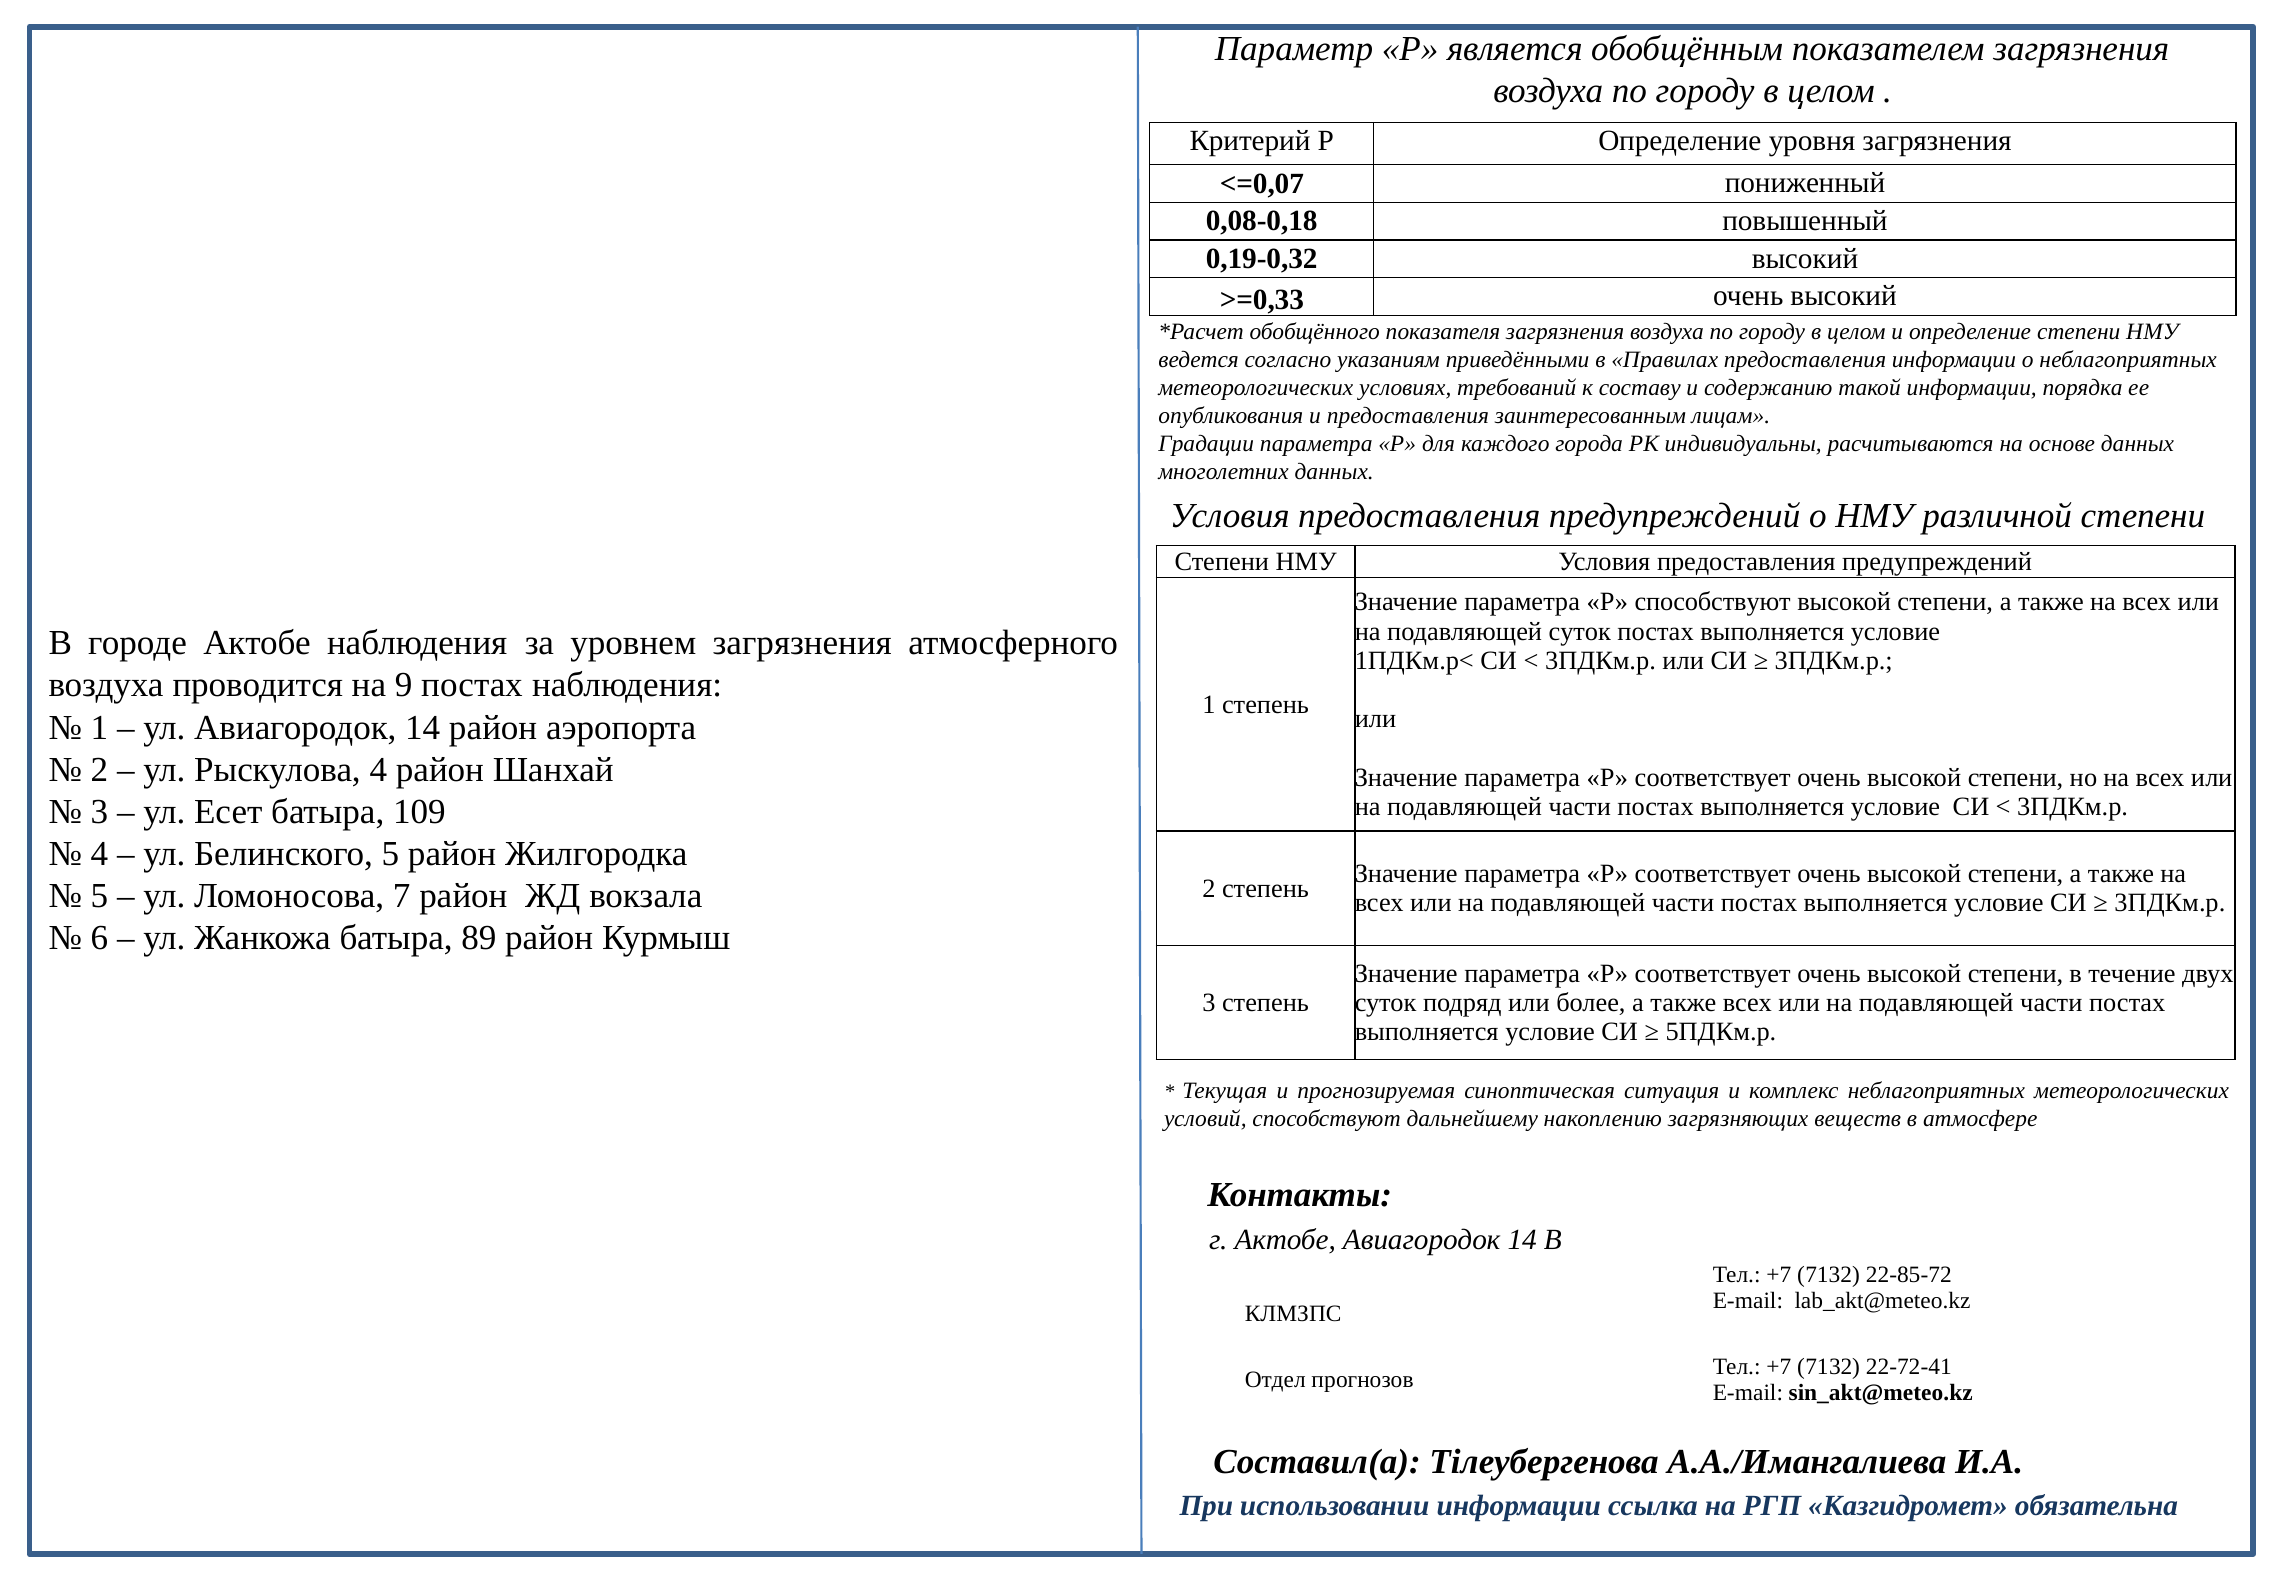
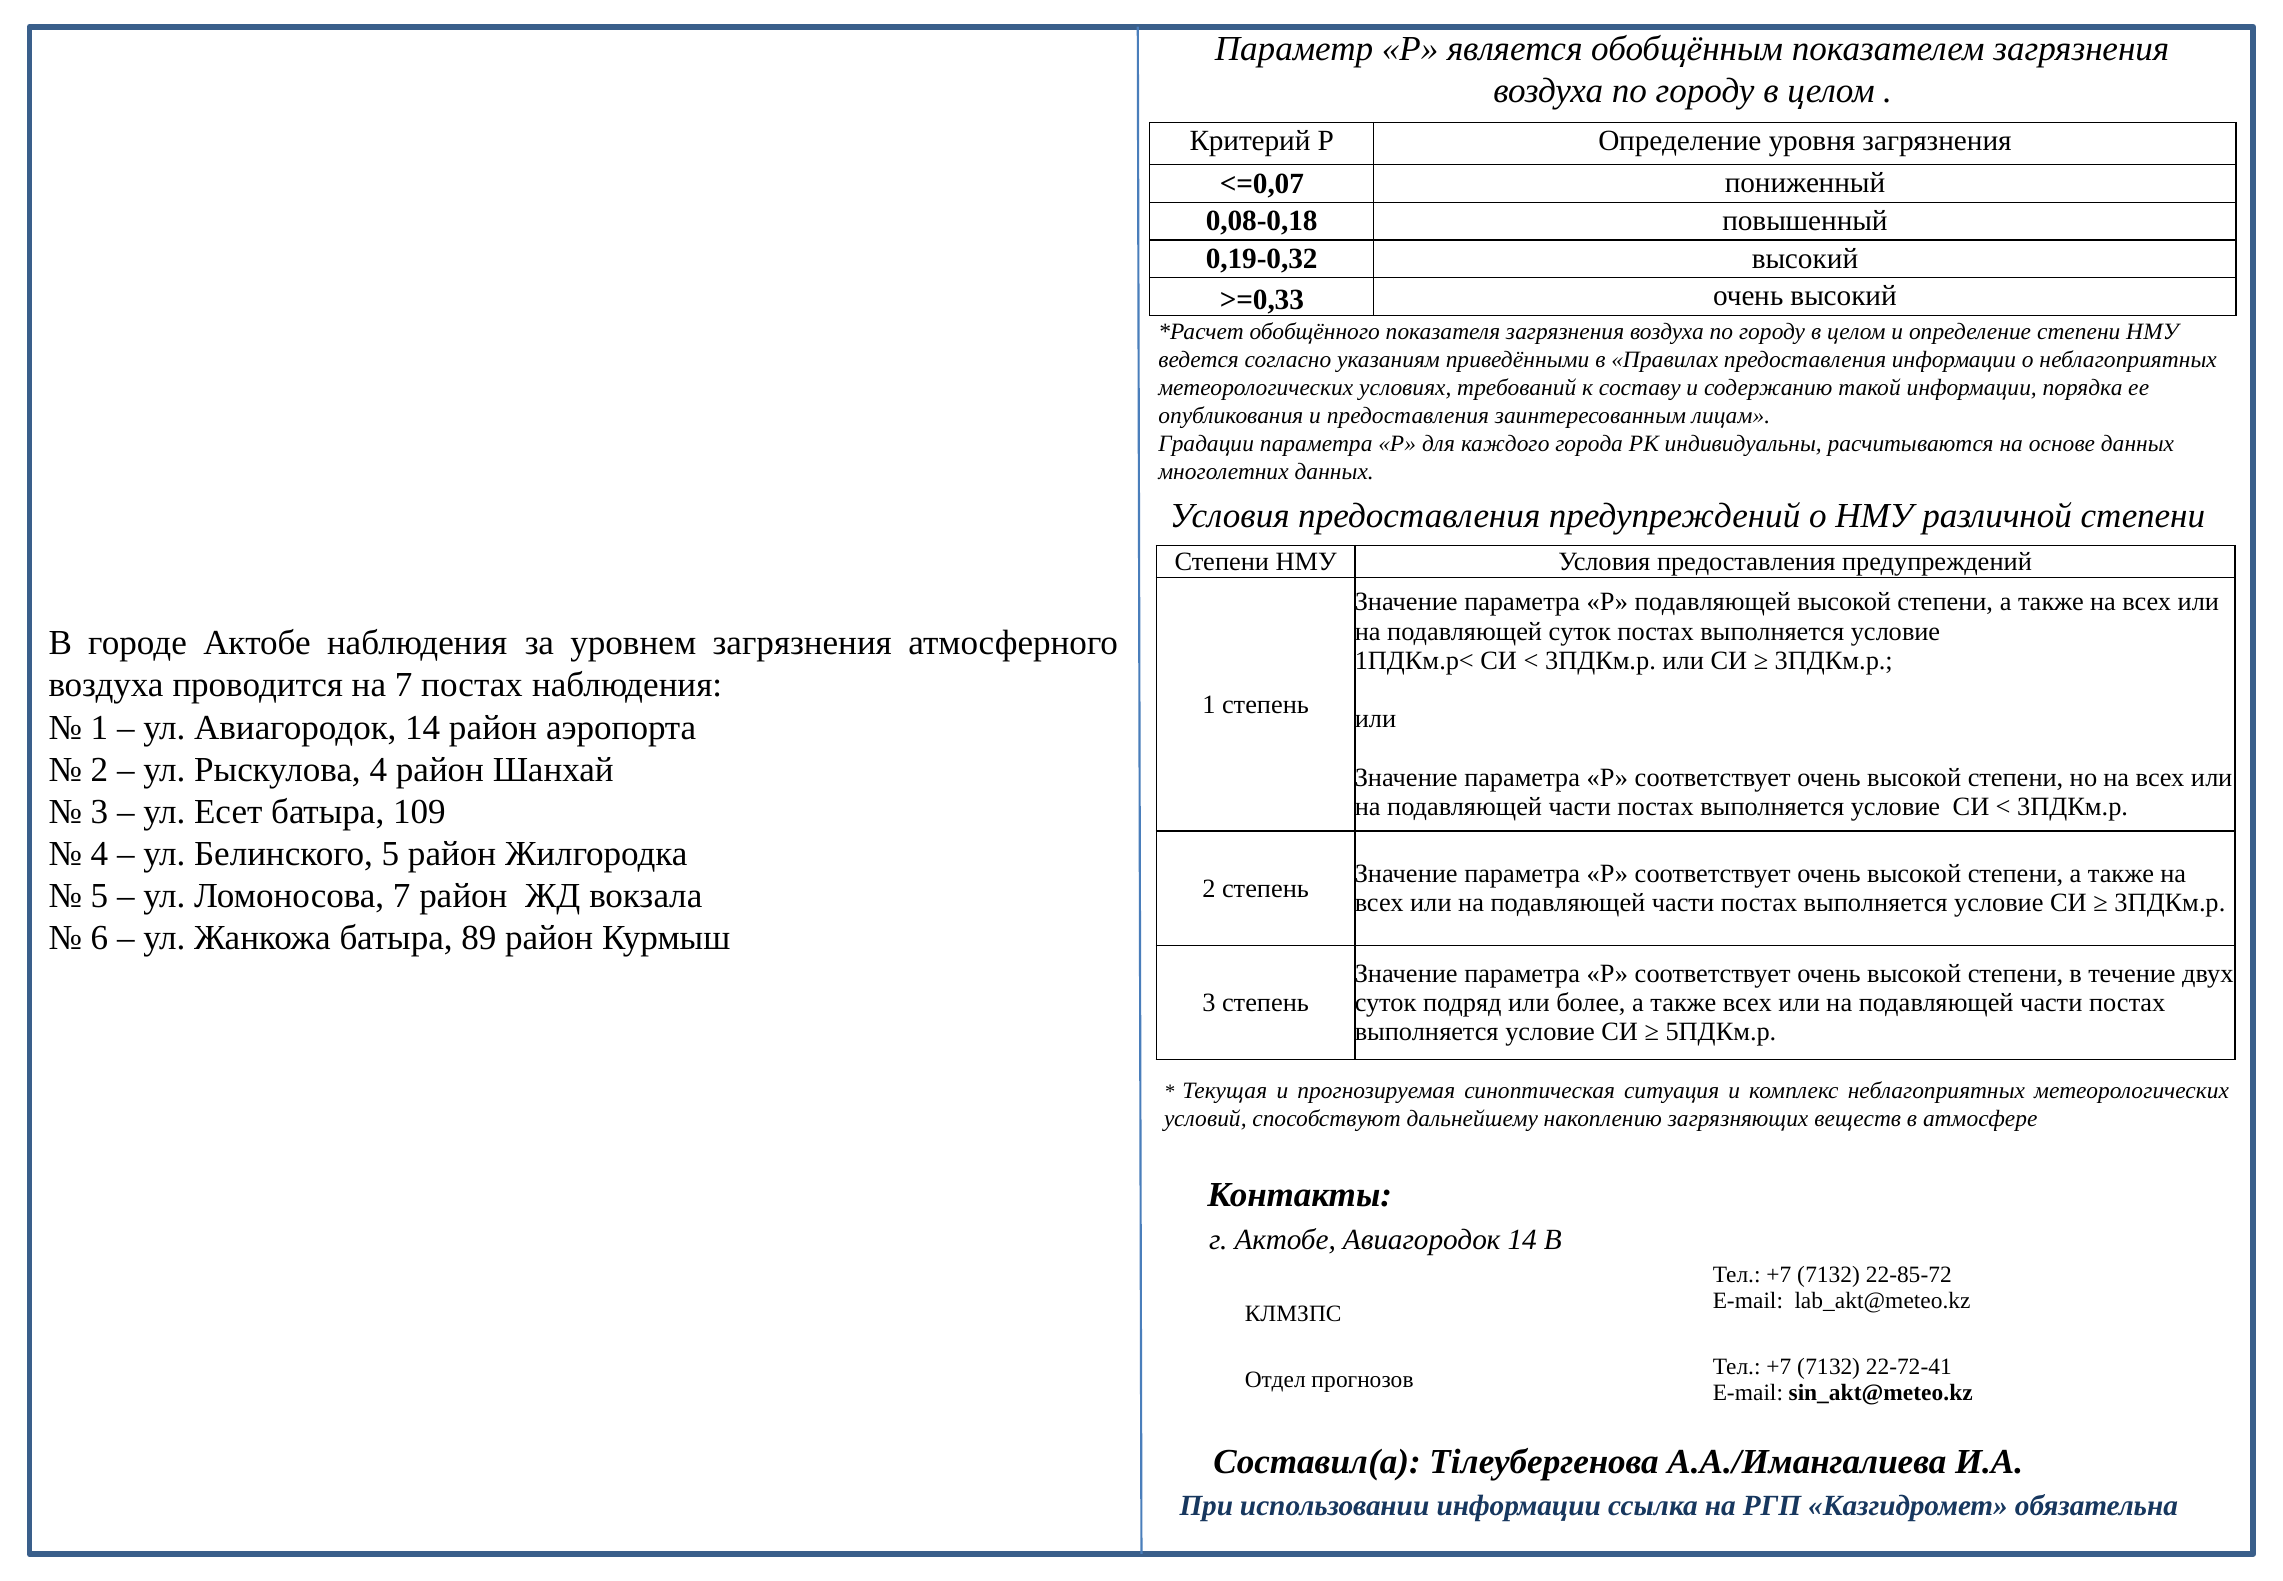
Р способствуют: способствуют -> подавляющей (1713, 602)
на 9: 9 -> 7 (404, 685)
